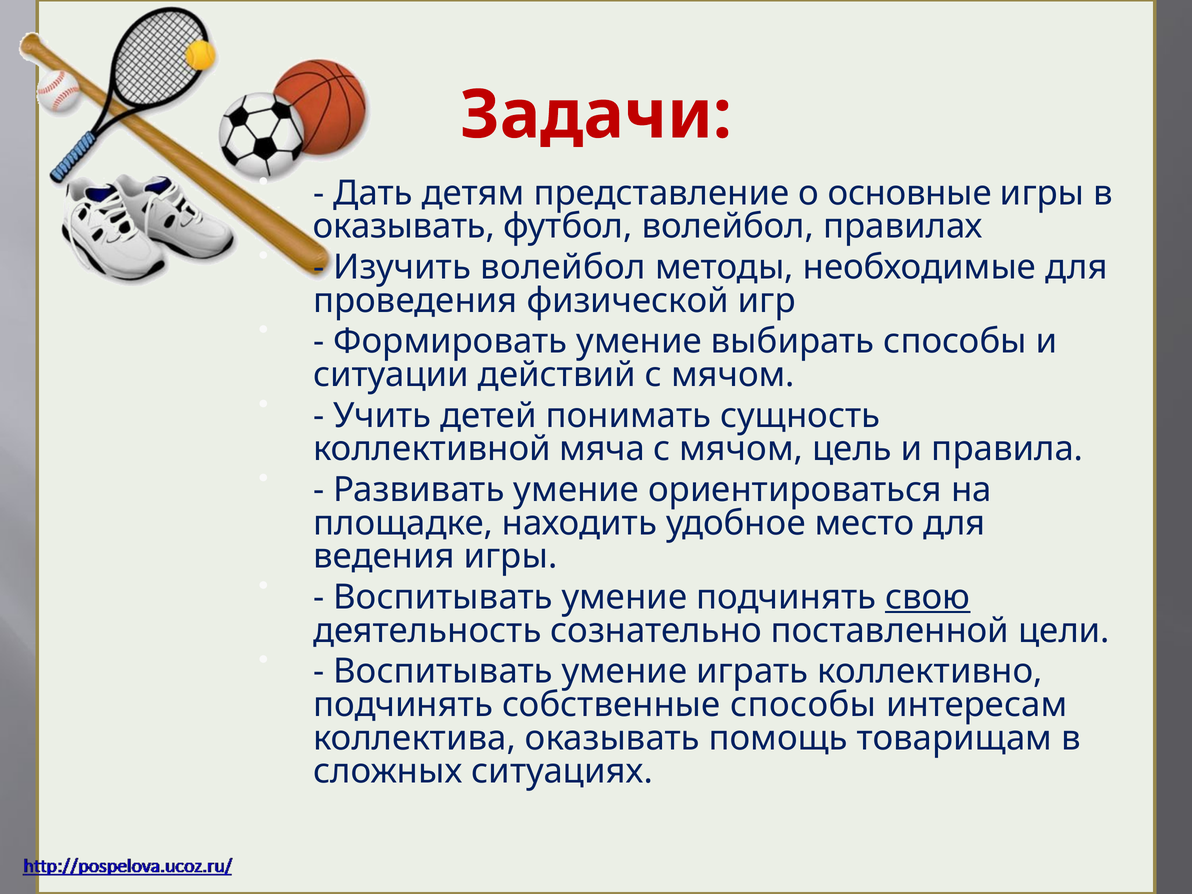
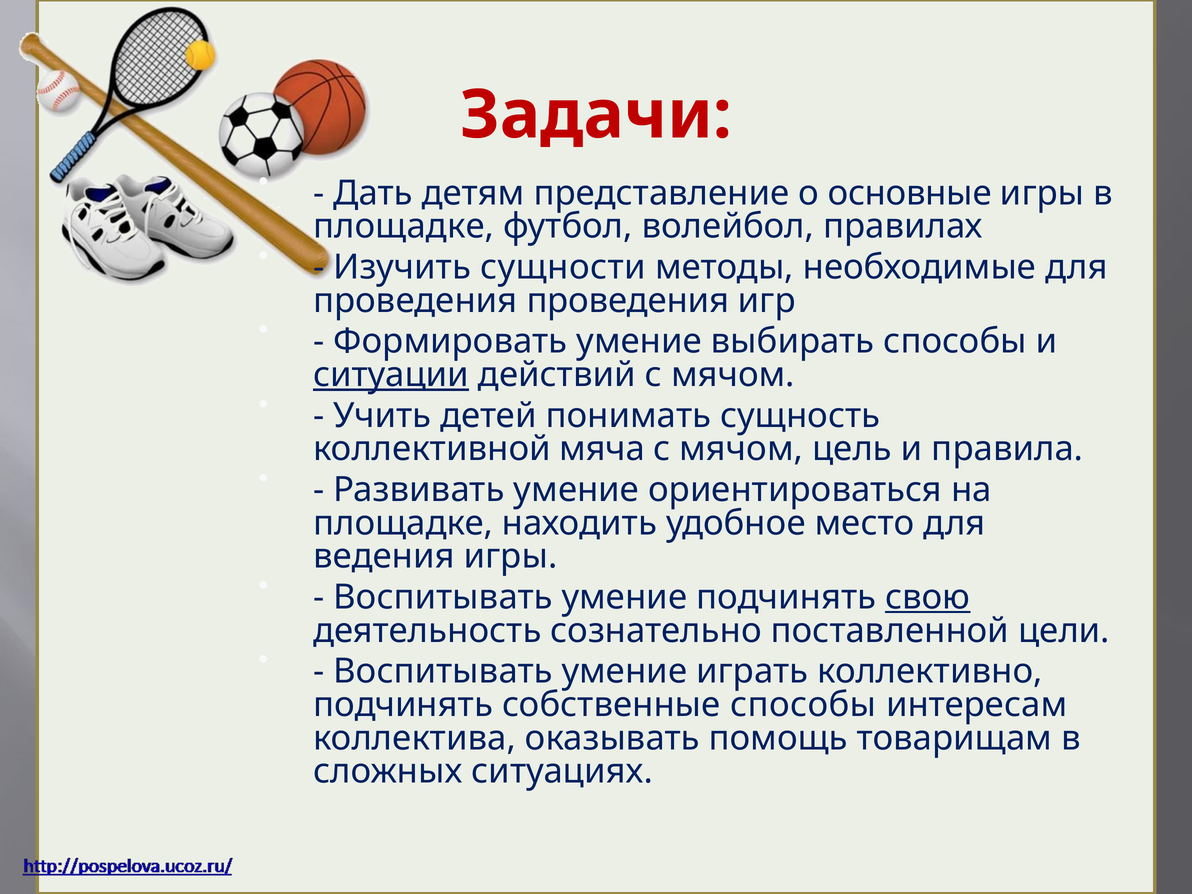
оказывать: оказывать -> площадке (404, 227)
Изучить волейбол: волейбол -> сущности (563, 267)
проведения физической: физической -> проведения (628, 301)
ситуации underline: none -> present (391, 375)
